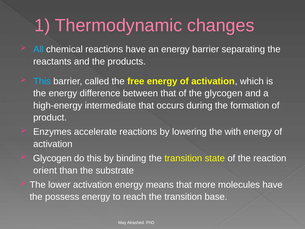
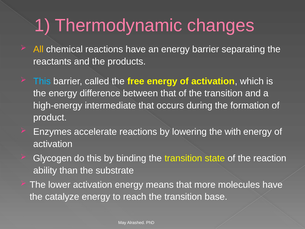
All colour: light blue -> yellow (38, 49)
of the glycogen: glycogen -> transition (224, 93)
orient: orient -> ability (45, 170)
possess: possess -> catalyze (62, 197)
